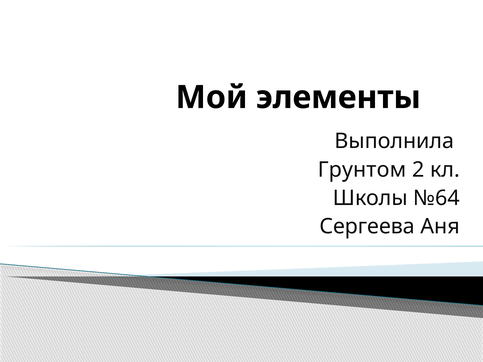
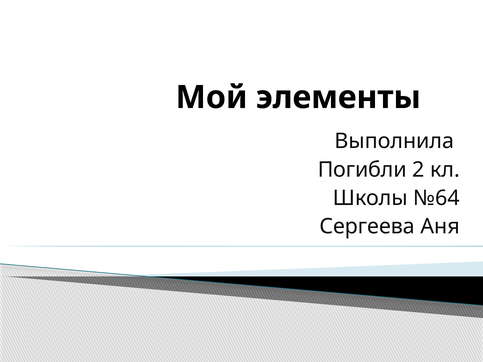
Грунтом: Грунтом -> Погибли (362, 170)
